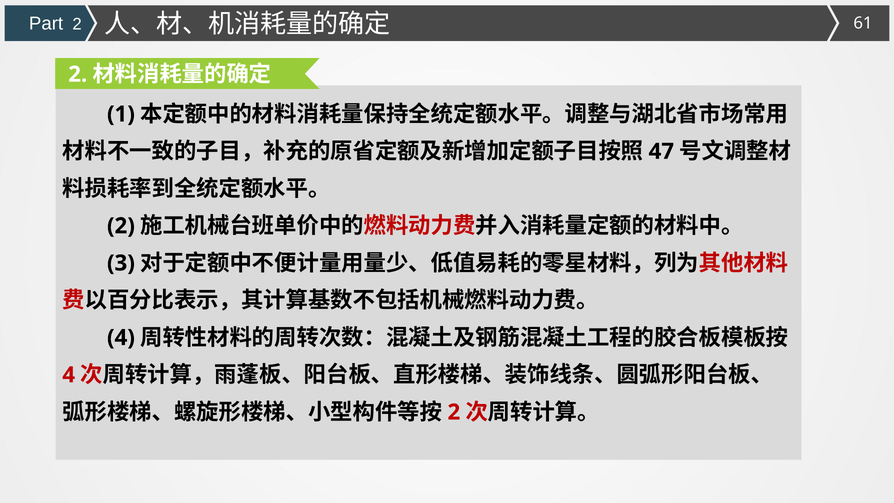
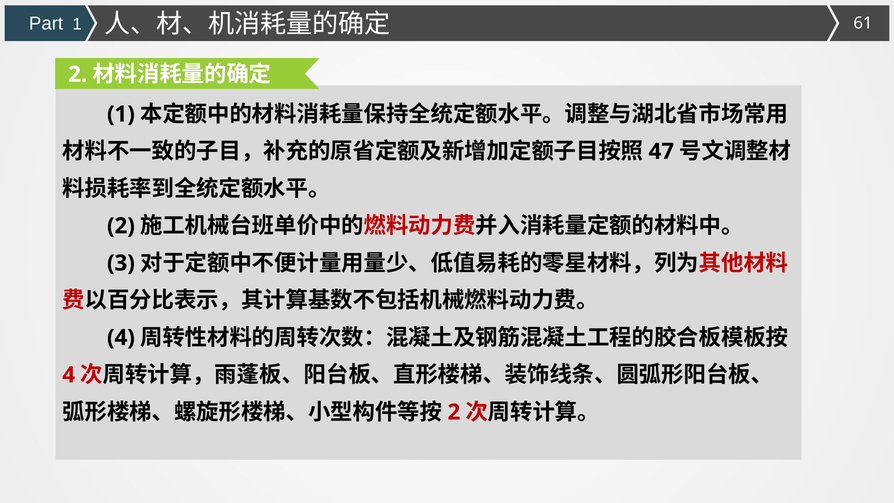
Part 2: 2 -> 1 (77, 24)
